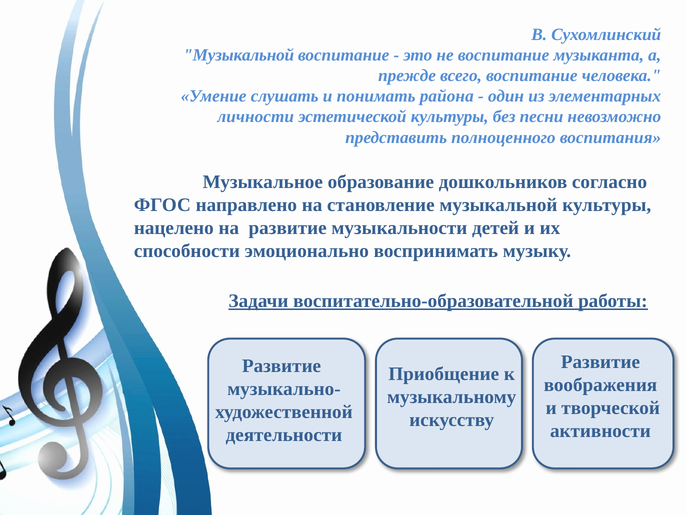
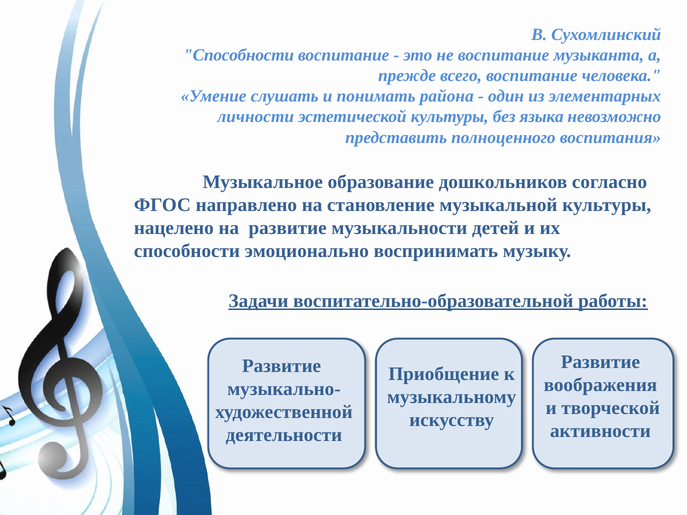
Музыкальной: Музыкальной -> Способности (239, 55)
песни: песни -> языка (542, 117)
